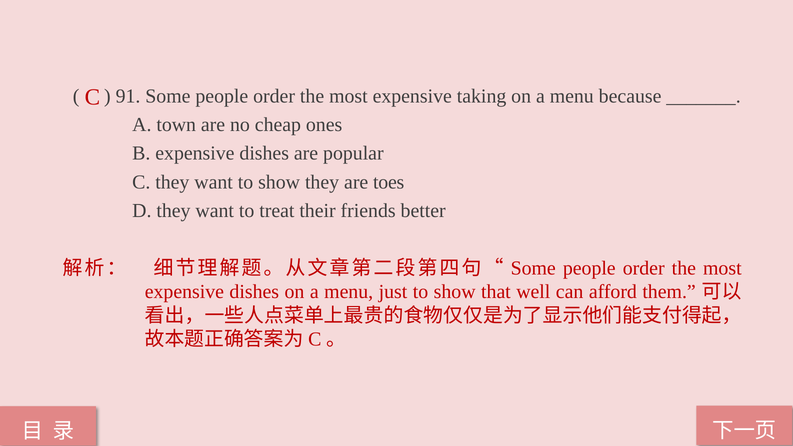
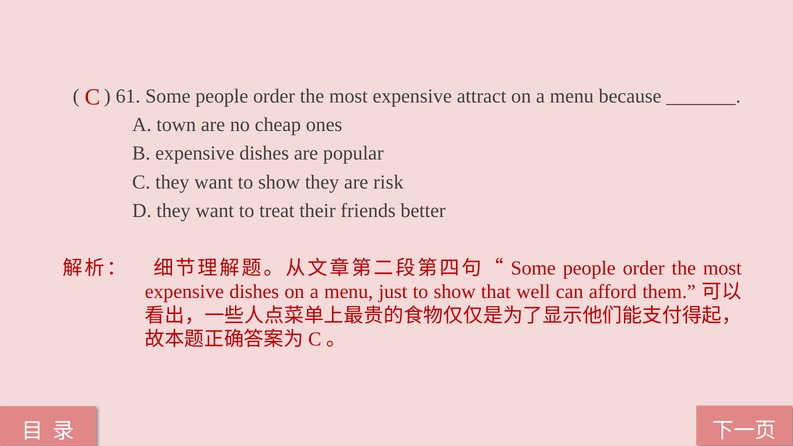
91: 91 -> 61 (128, 96)
taking: taking -> attract (482, 96)
toes: toes -> risk (388, 182)
